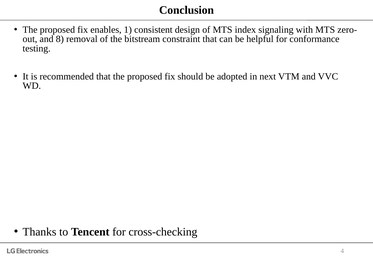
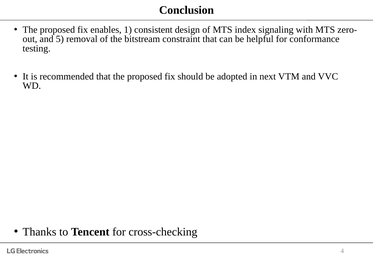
8: 8 -> 5 (60, 39)
